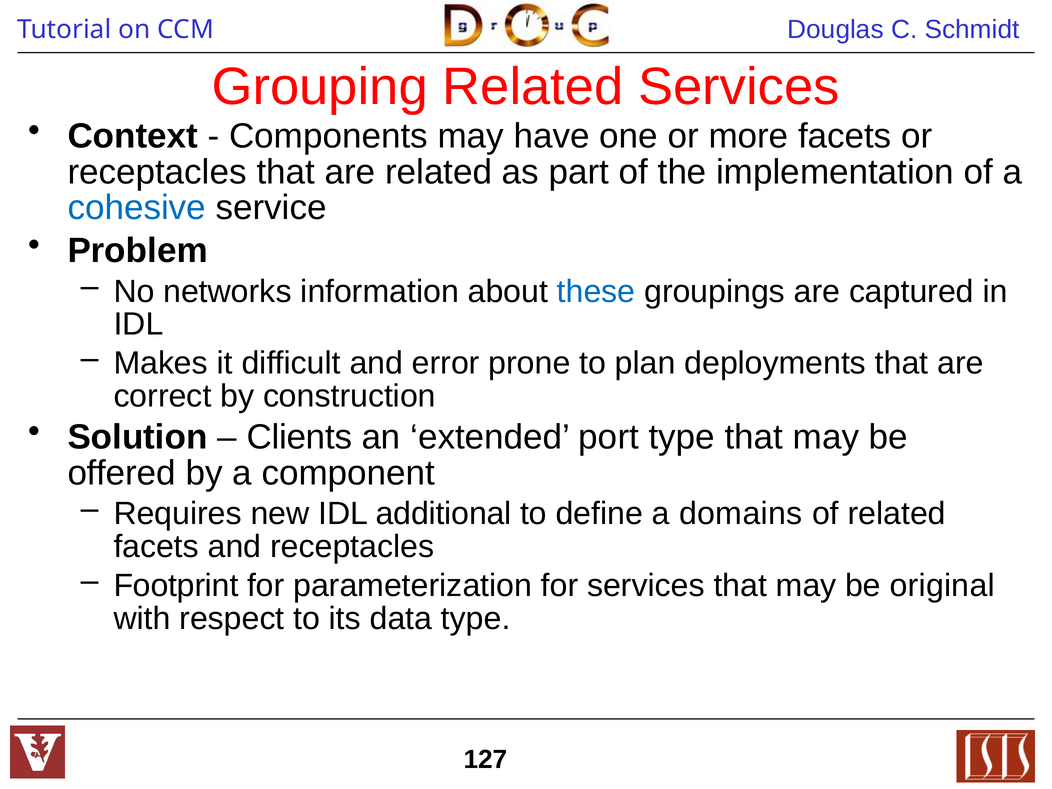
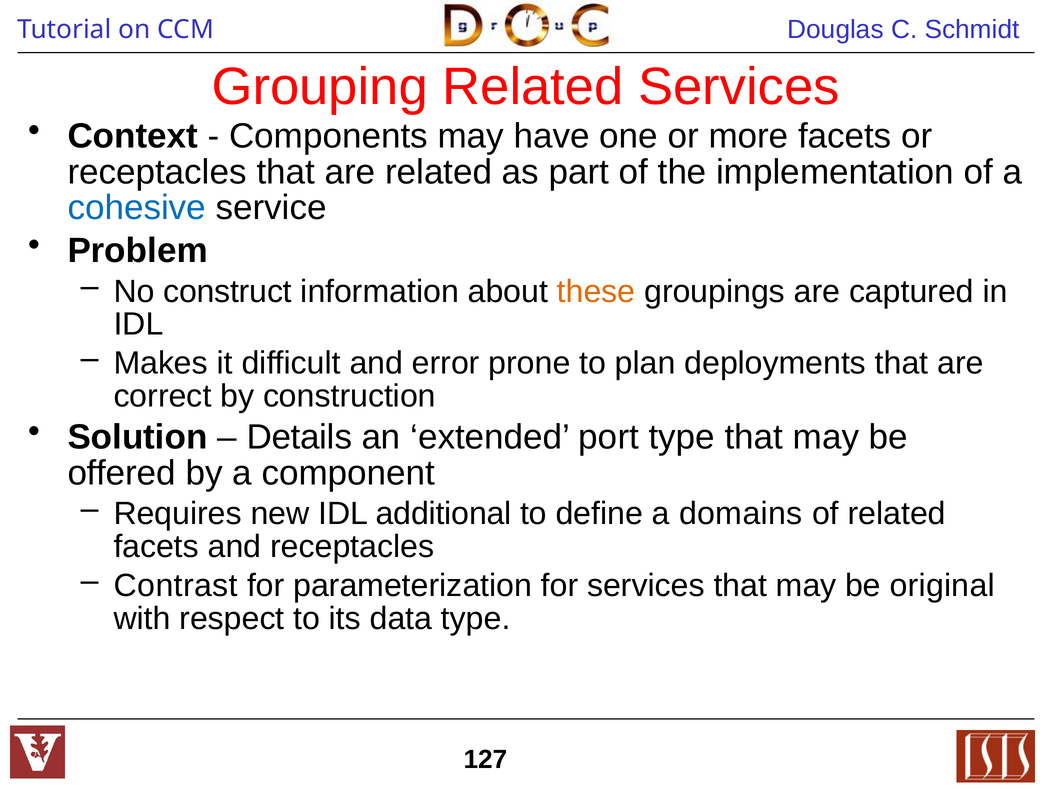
networks: networks -> construct (228, 291)
these colour: blue -> orange (596, 291)
Clients: Clients -> Details (299, 437)
Footprint: Footprint -> Contrast (176, 586)
